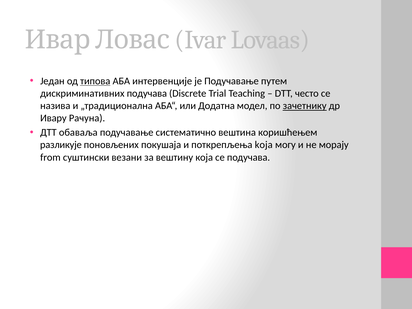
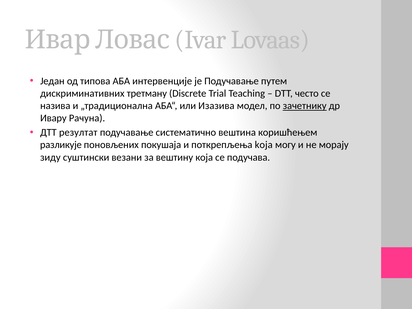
типова underline: present -> none (95, 81)
дискриминативних подучава: подучава -> третману (147, 93)
Додатна: Додатна -> Изазива (216, 106)
обаваља: обаваља -> резултат (78, 133)
from: from -> зиду (50, 157)
